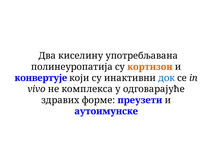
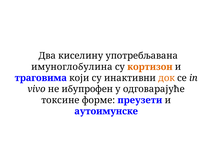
полинеуропатија: полинеуропатија -> имуноглобулина (72, 67)
конвертује: конвертује -> траговима (41, 78)
док colour: blue -> orange (167, 78)
комплекса: комплекса -> ибупрофен (87, 89)
здравих: здравих -> токсине (60, 100)
